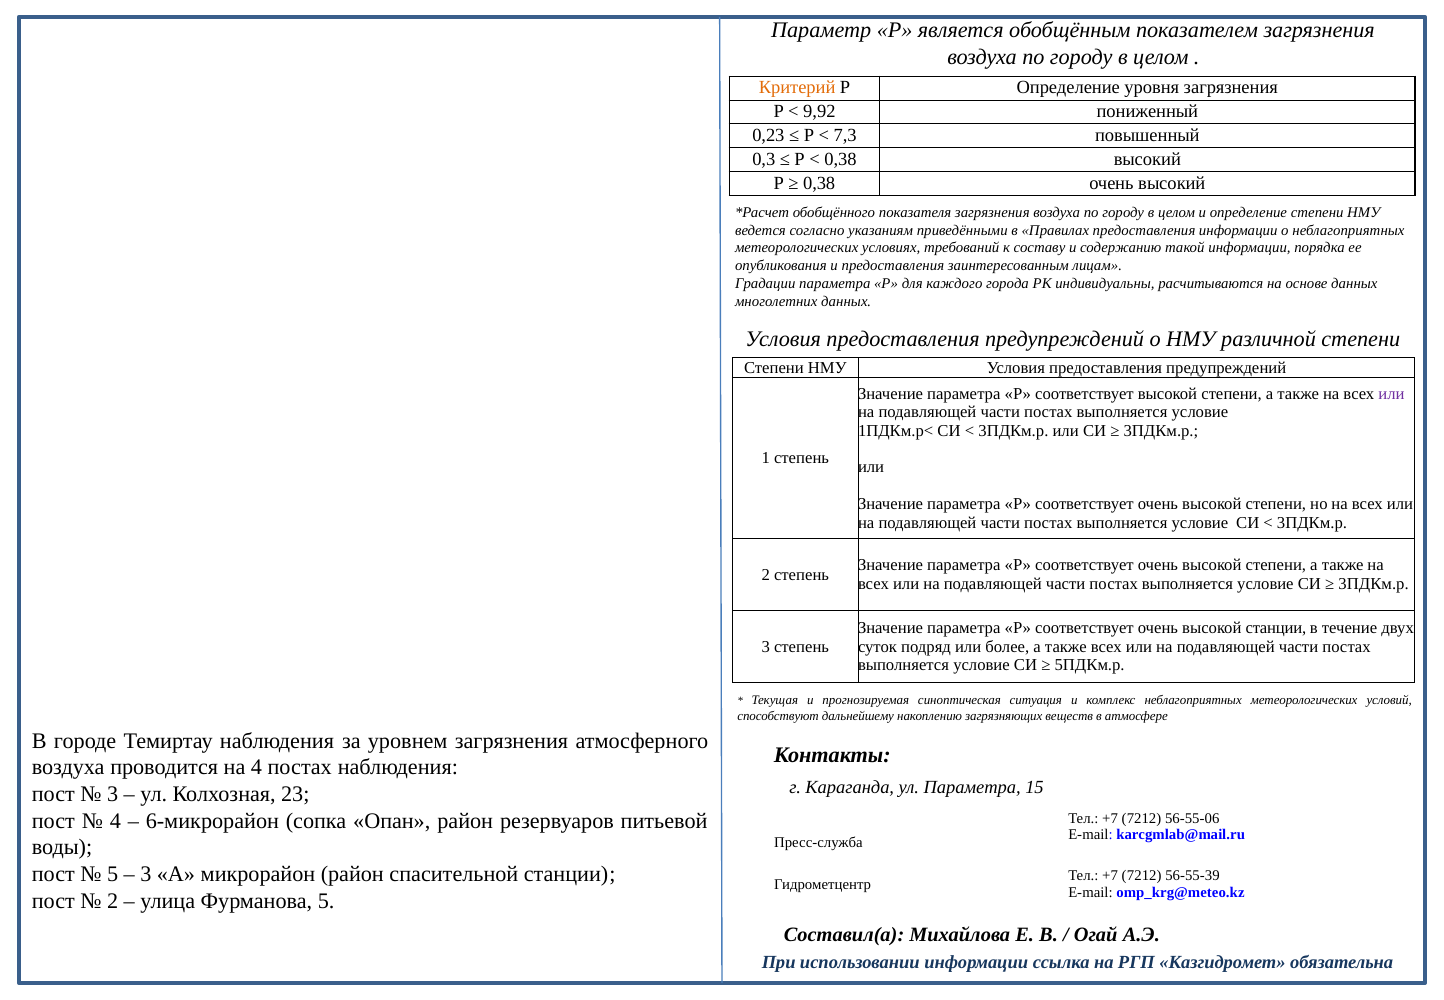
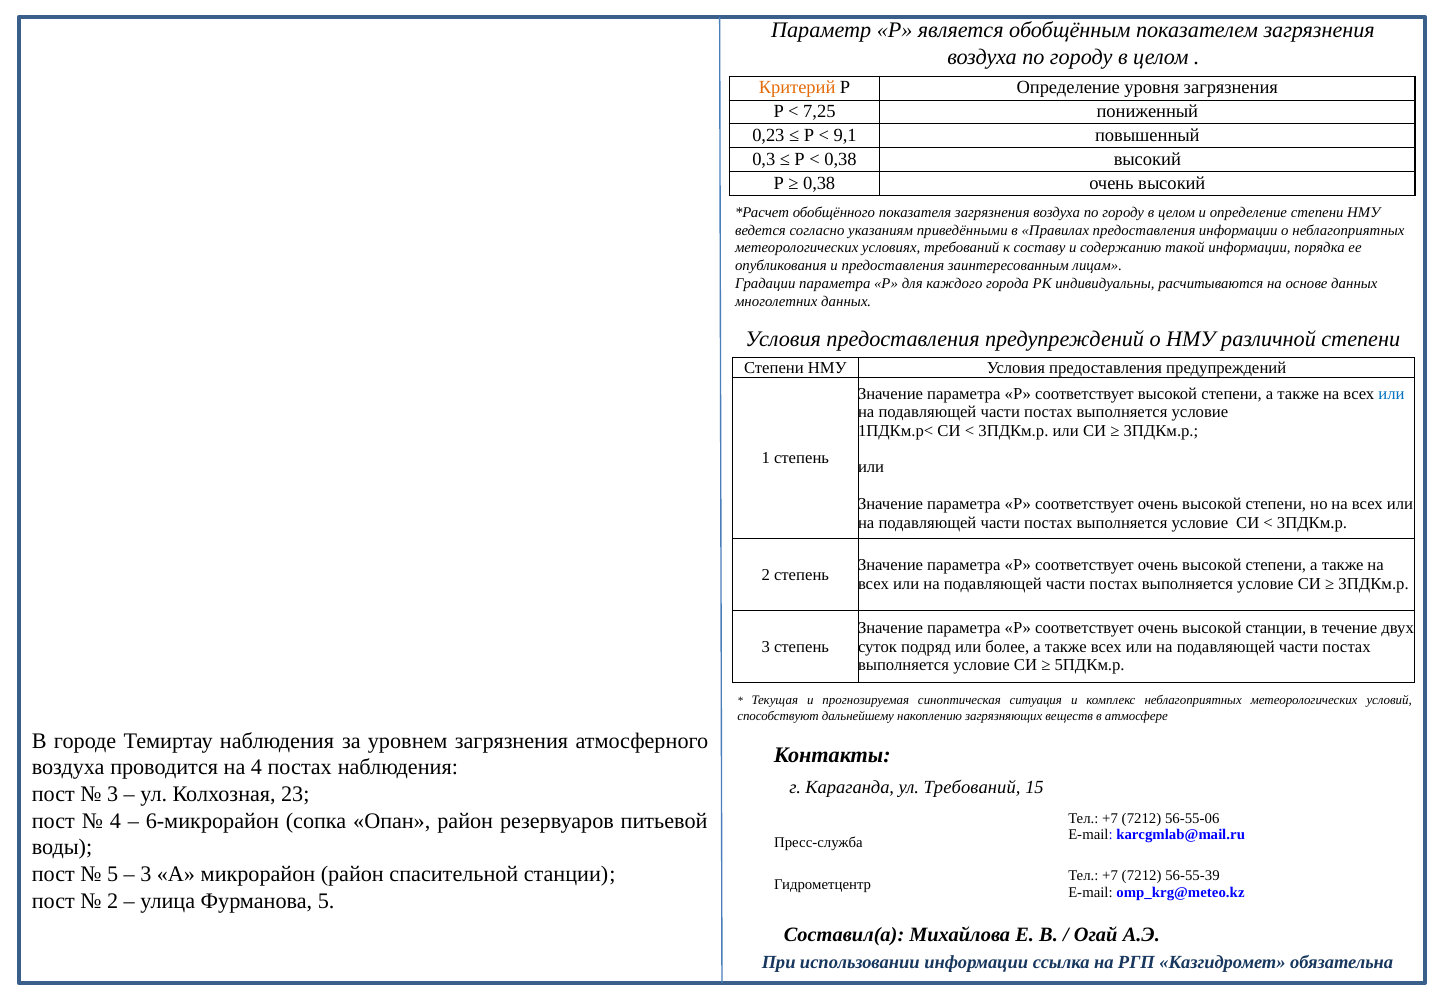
9,92: 9,92 -> 7,25 (819, 112)
7,3: 7,3 -> 9,1 (845, 135)
или colour: purple -> blue (1391, 393)
ул Параметра: Параметра -> Требований (972, 788)
